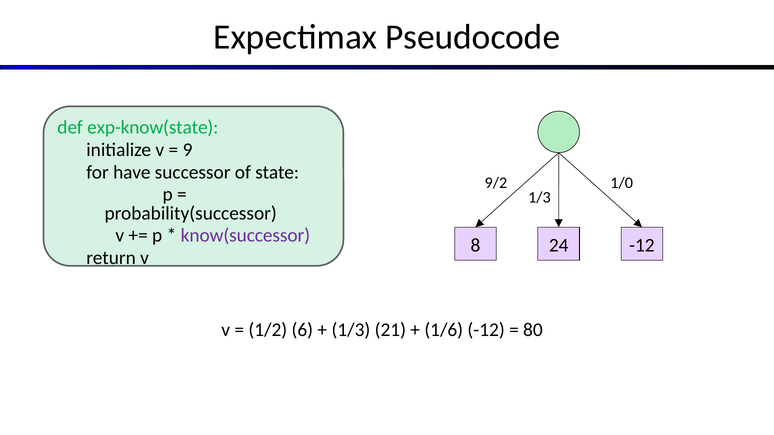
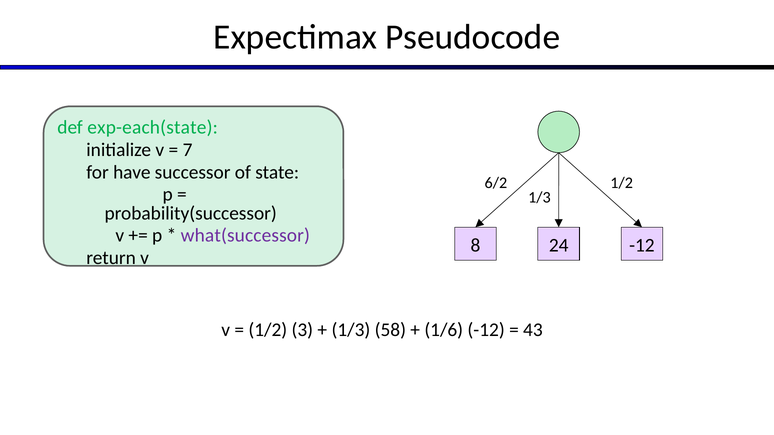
exp-know(state: exp-know(state -> exp-each(state (153, 127)
9: 9 -> 7 (188, 150)
9/2: 9/2 -> 6/2 (496, 183)
1/0: 1/0 -> 1/2 (622, 183)
know(successor: know(successor -> what(successor (245, 236)
6: 6 -> 3 (302, 330)
21: 21 -> 58 (390, 330)
80: 80 -> 43 (533, 330)
